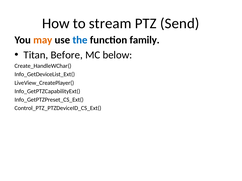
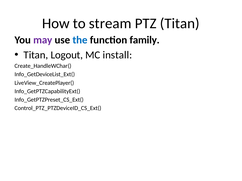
PTZ Send: Send -> Titan (180, 23)
may colour: orange -> purple (43, 40)
Before: Before -> Logout (67, 55)
below: below -> install (117, 55)
